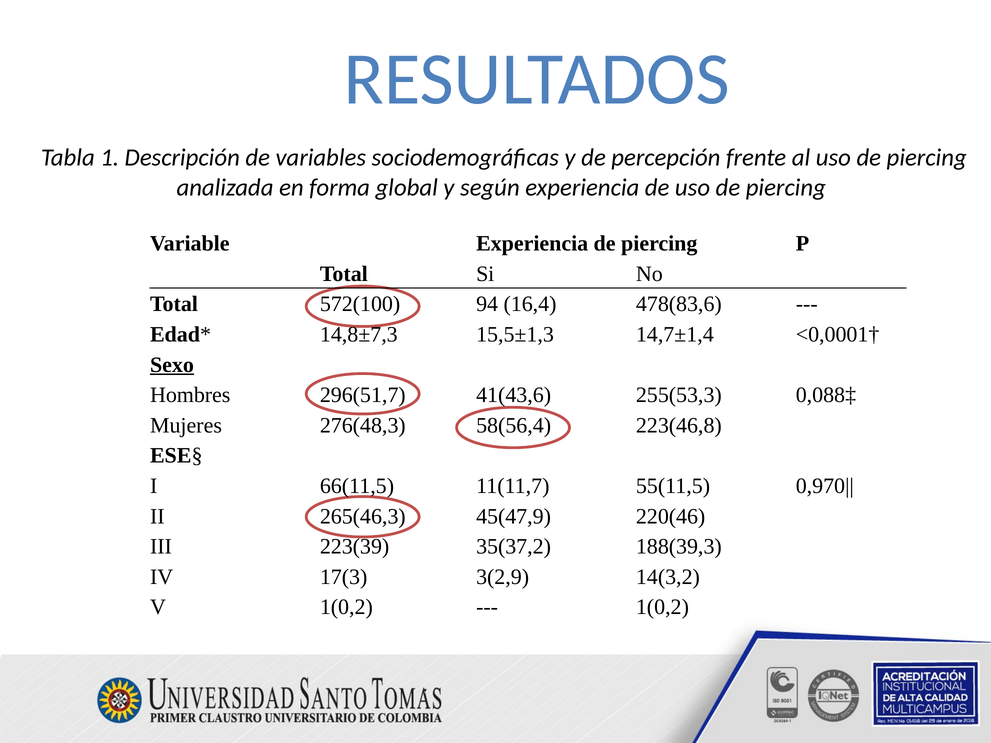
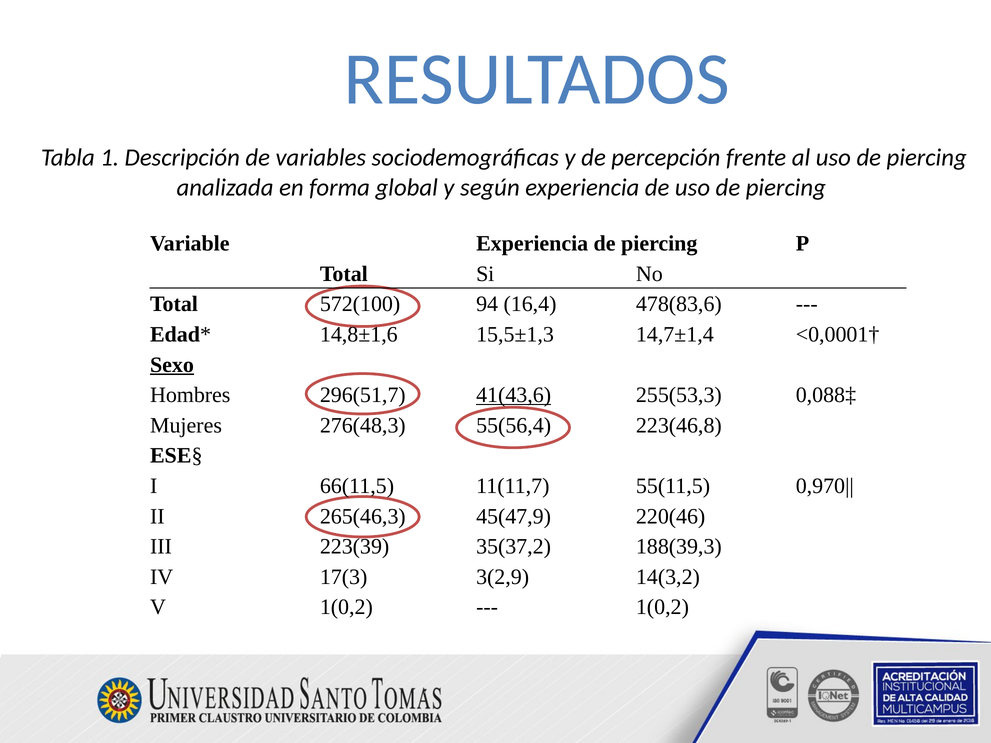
14,8±7,3: 14,8±7,3 -> 14,8±1,6 (359, 335)
41(43,6 underline: none -> present (514, 395)
58(56,4: 58(56,4 -> 55(56,4 (514, 426)
